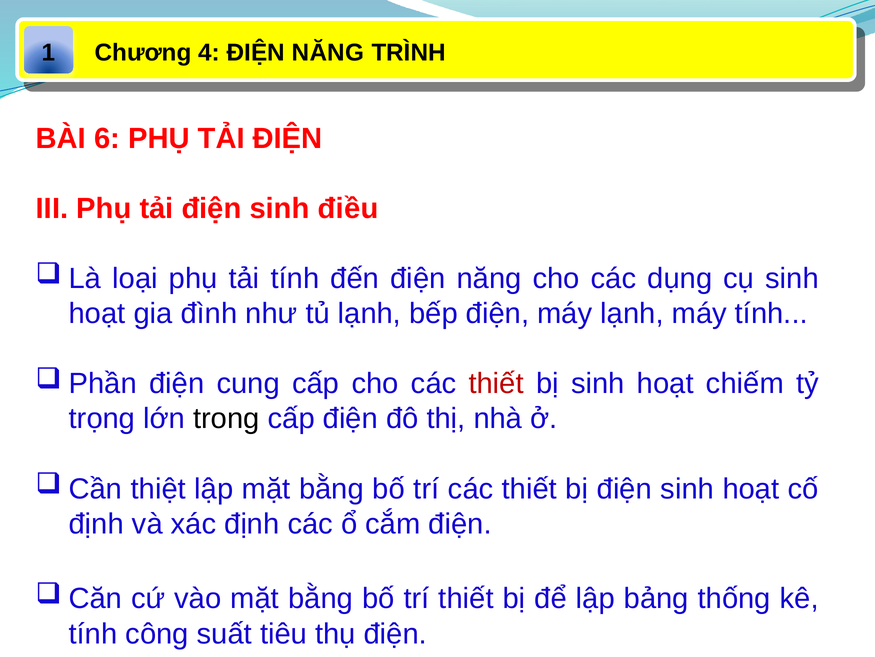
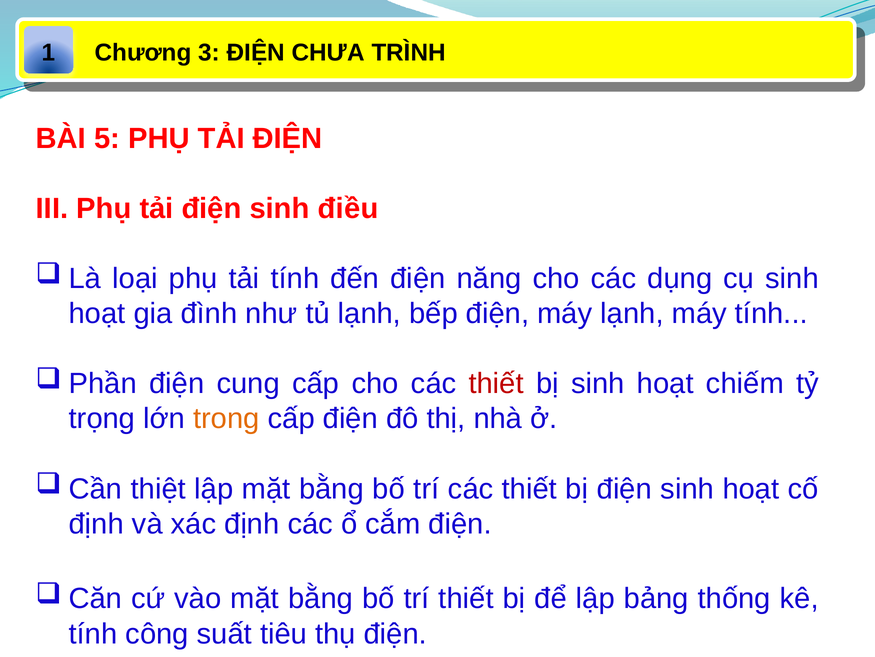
4: 4 -> 3 (209, 52)
NĂNG: NĂNG -> CHƯA (328, 52)
6: 6 -> 5 (107, 138)
trong colour: black -> orange (226, 418)
